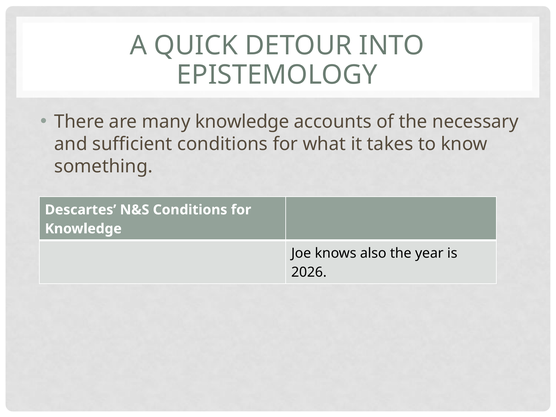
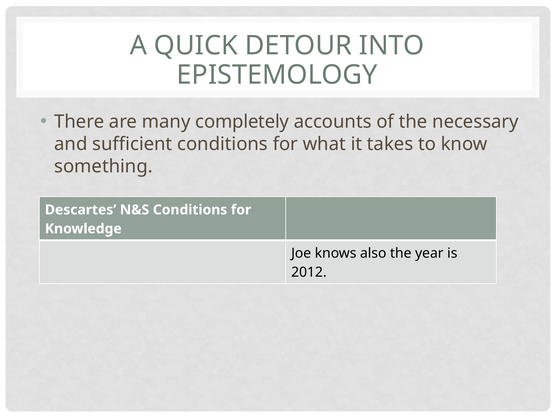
many knowledge: knowledge -> completely (242, 122)
2026: 2026 -> 2012 (309, 272)
